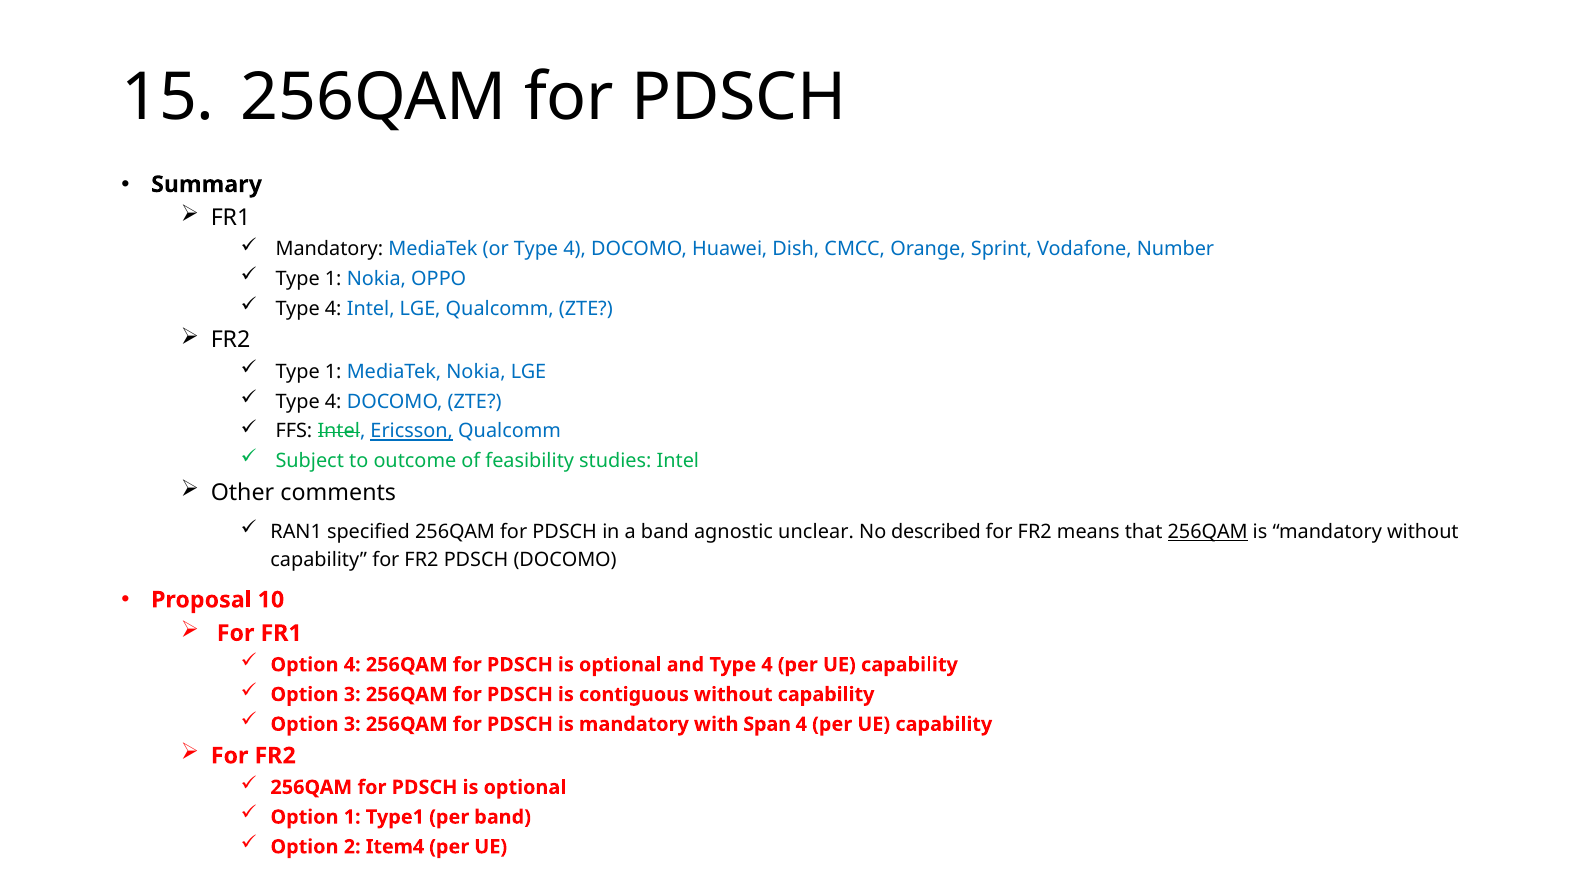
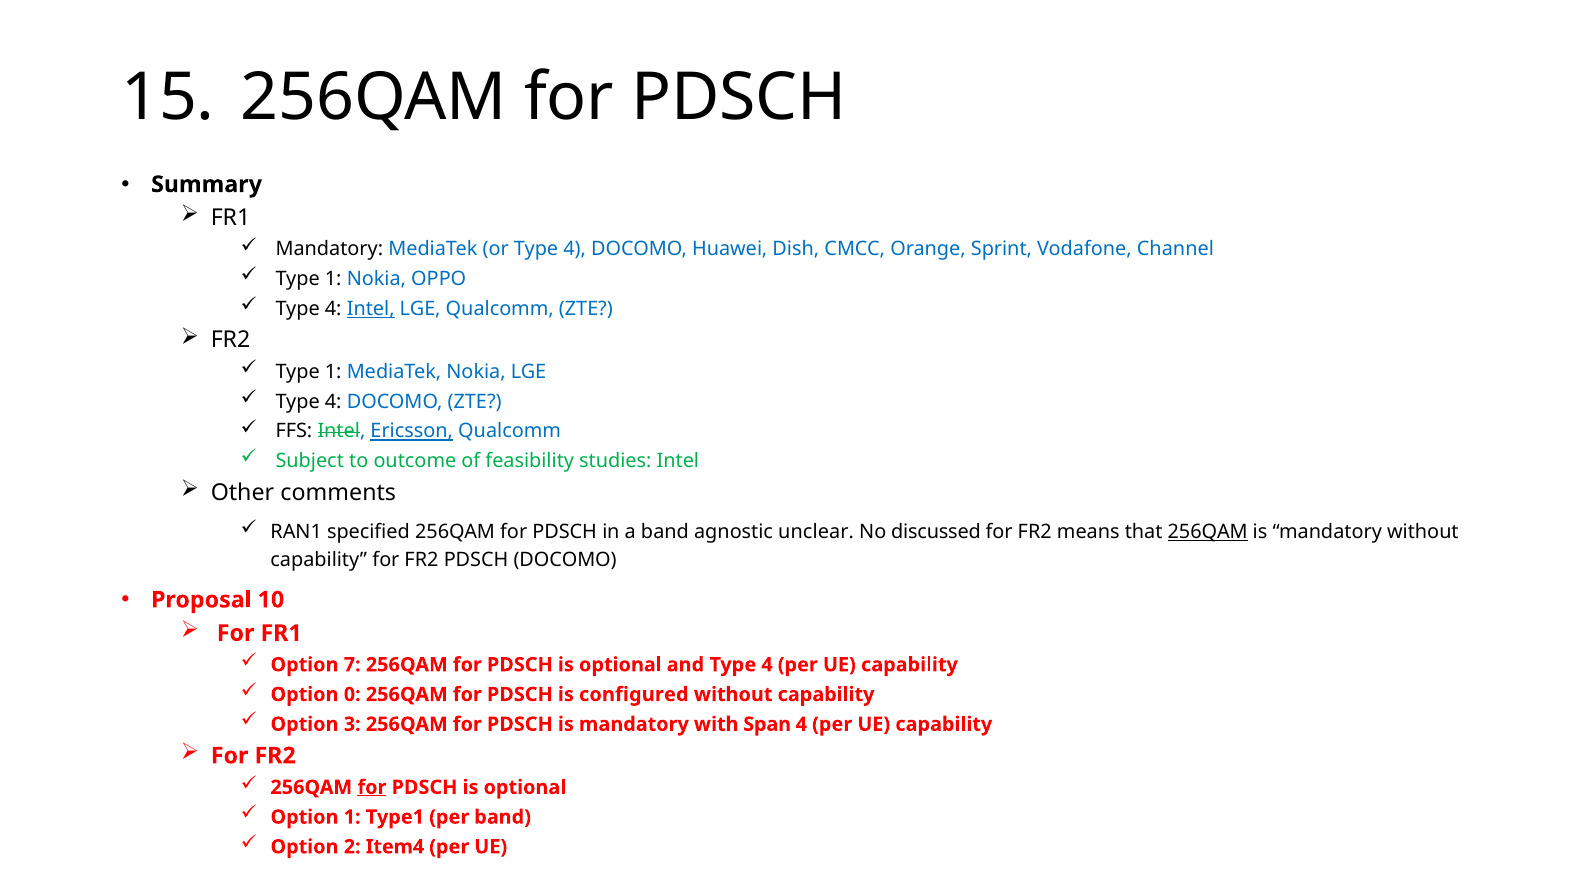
Number: Number -> Channel (1175, 249)
Intel underline: none -> present (371, 309)
described: described -> discussed (936, 532)
Option 4: 4 -> 7 (352, 665)
3: 3 -> 0 (352, 694)
contiguous: contiguous -> configured (634, 694)
for underline: none -> present (372, 787)
